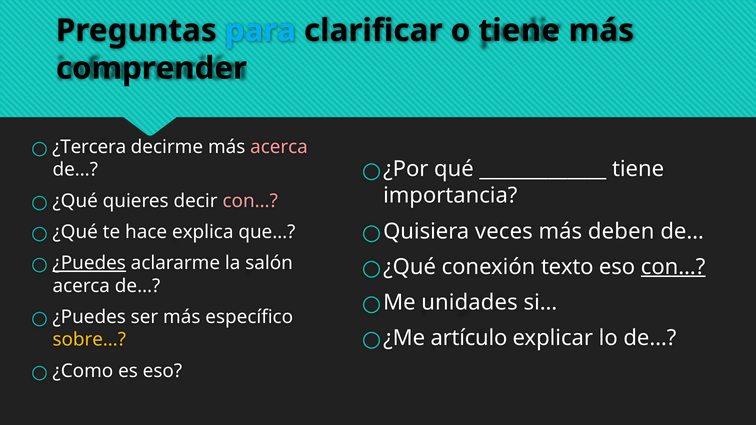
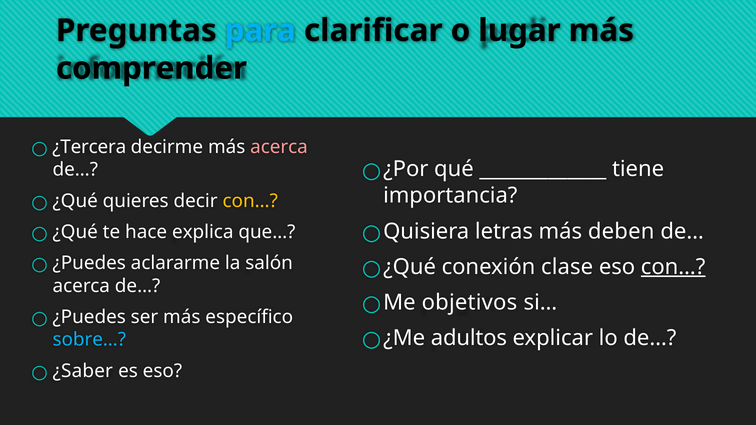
o tiene: tiene -> lugar (519, 31)
con… colour: pink -> yellow (250, 201)
veces: veces -> letras (504, 231)
¿Puedes underline: present -> none (89, 263)
texto: texto -> clase (567, 267)
unidades: unidades -> objetivos (469, 303)
artículo: artículo -> adultos (469, 338)
sobre… colour: yellow -> light blue (89, 340)
¿Como: ¿Como -> ¿Saber (83, 371)
